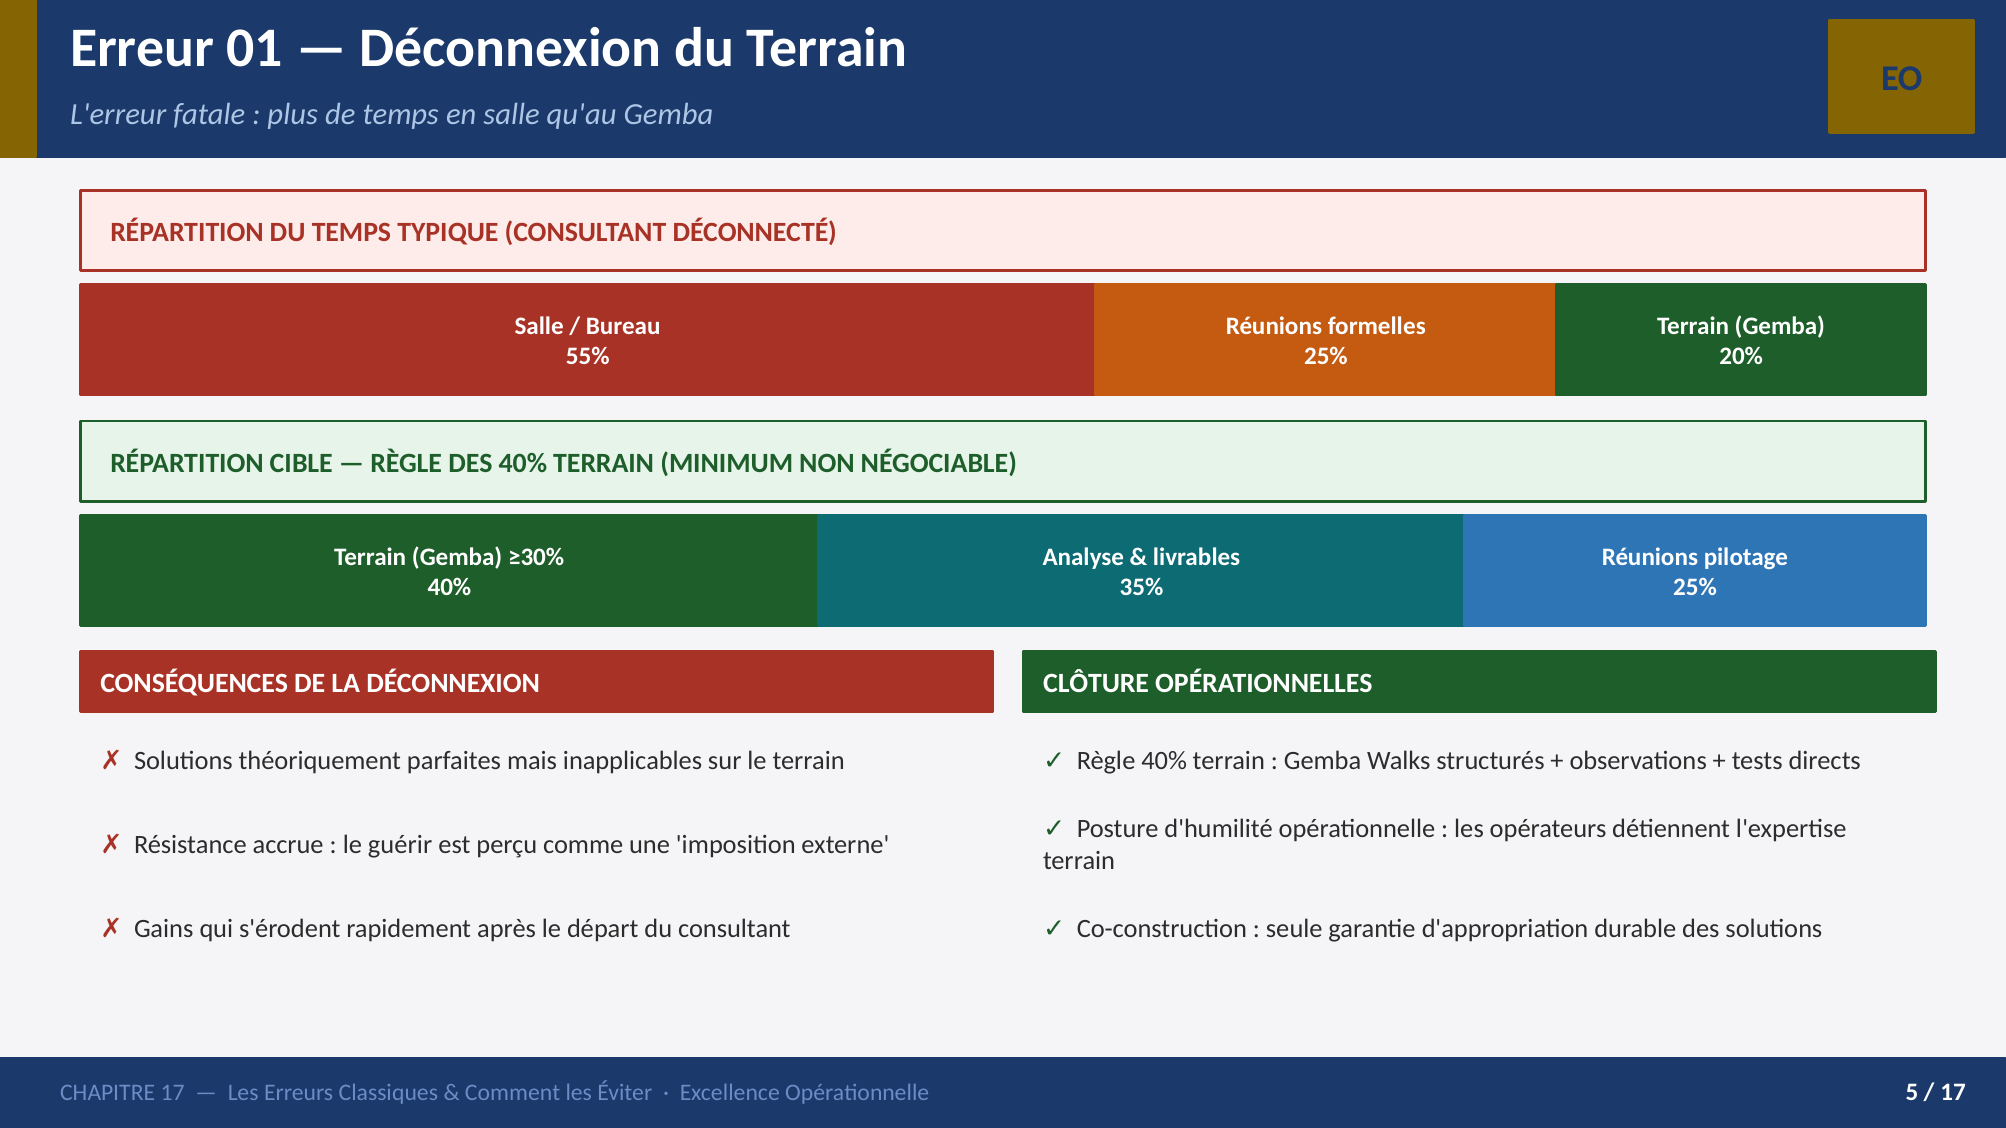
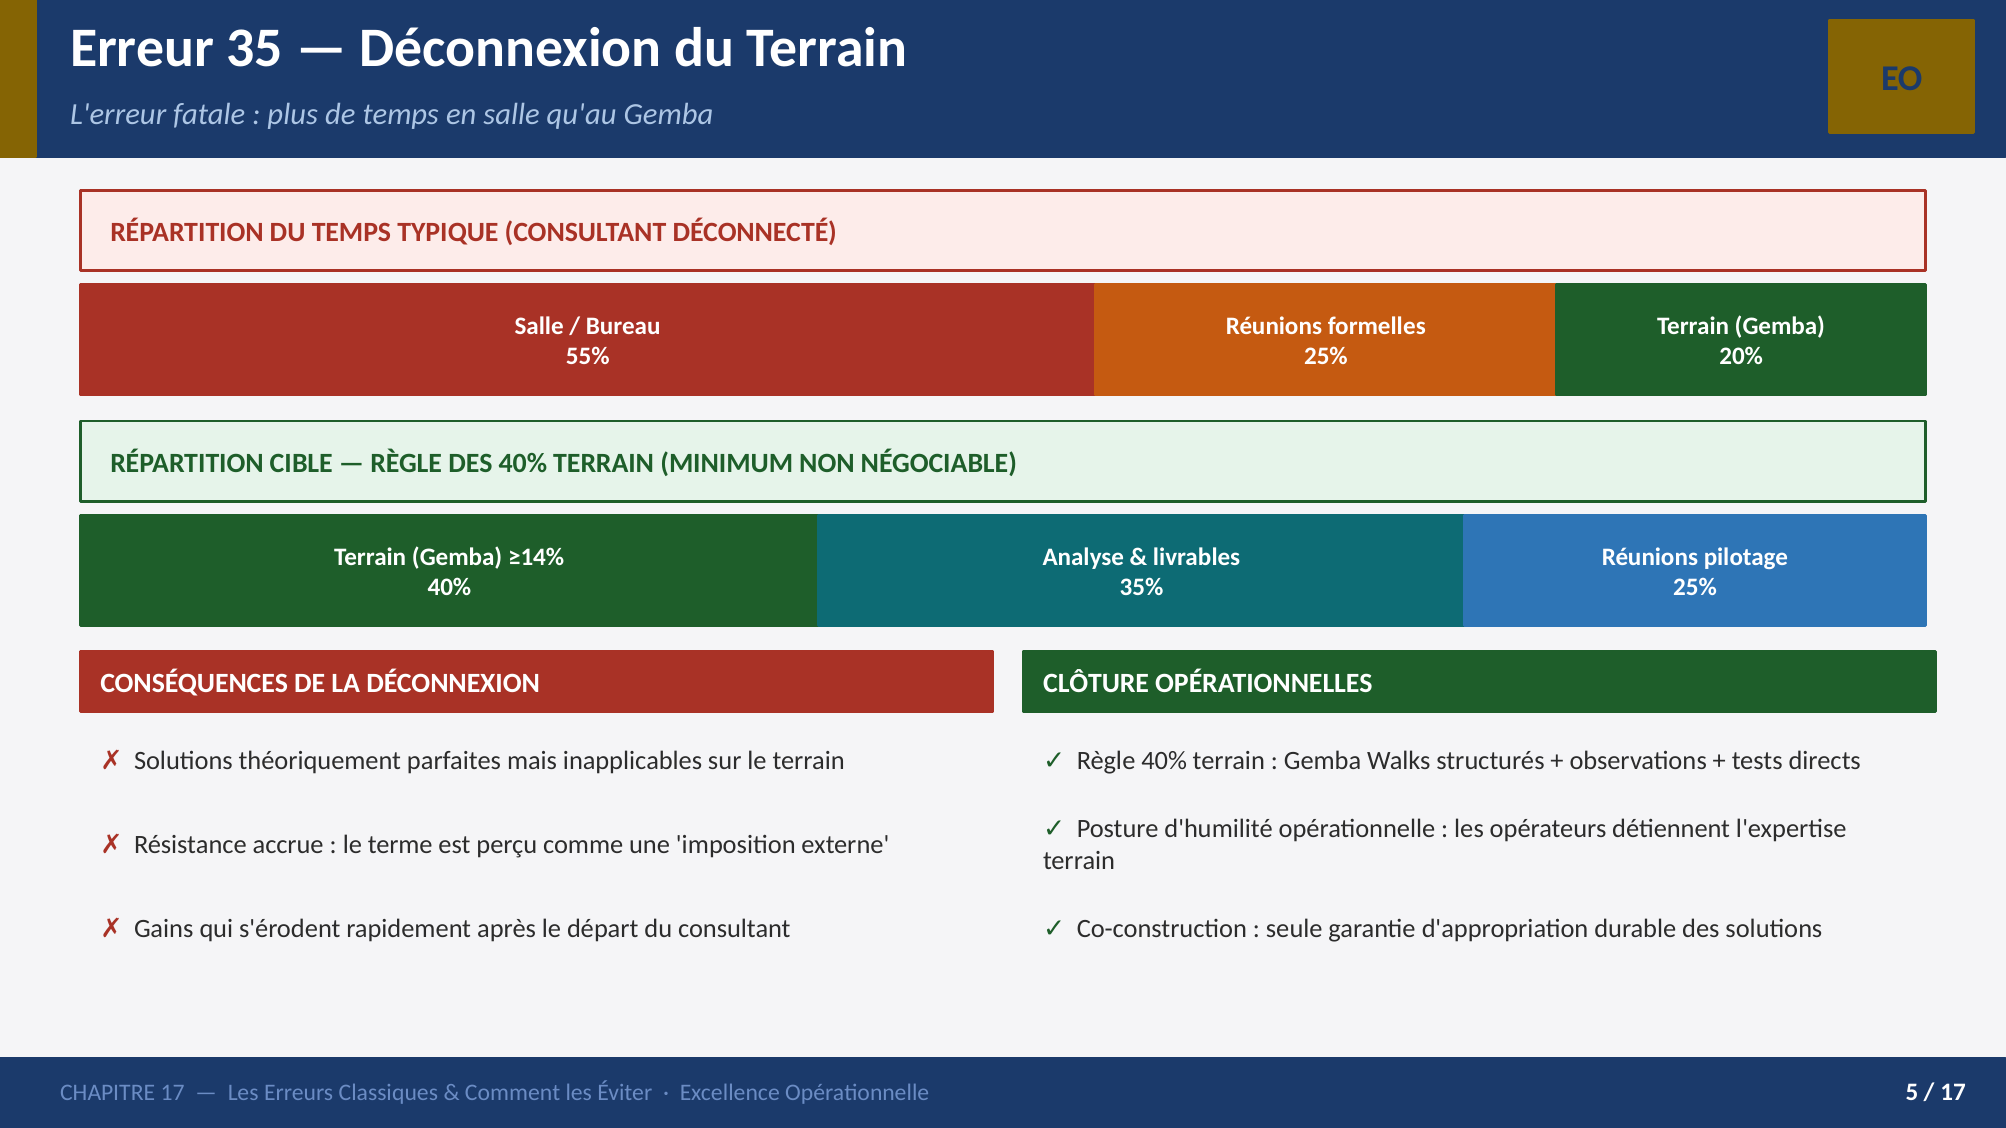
01: 01 -> 35 (255, 48)
≥30%: ≥30% -> ≥14% (536, 557)
guérir: guérir -> terme (400, 845)
